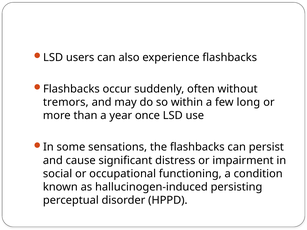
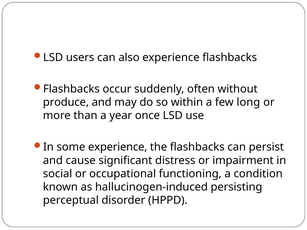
tremors: tremors -> produce (66, 102)
some sensations: sensations -> experience (118, 147)
